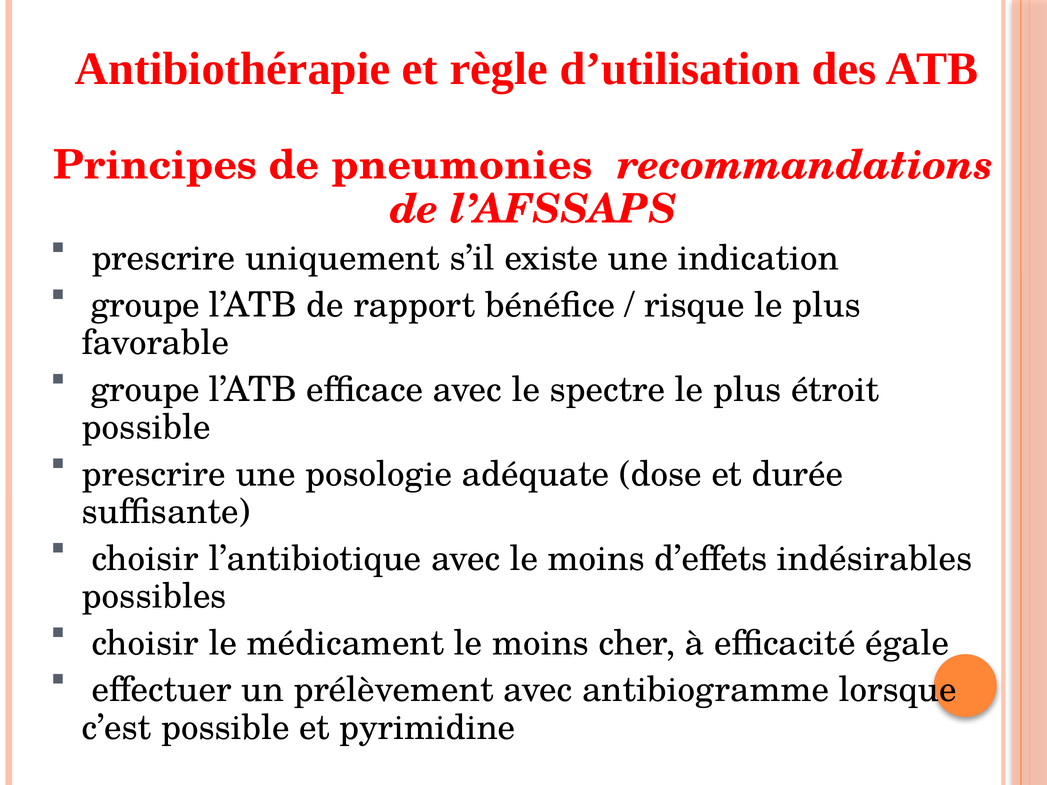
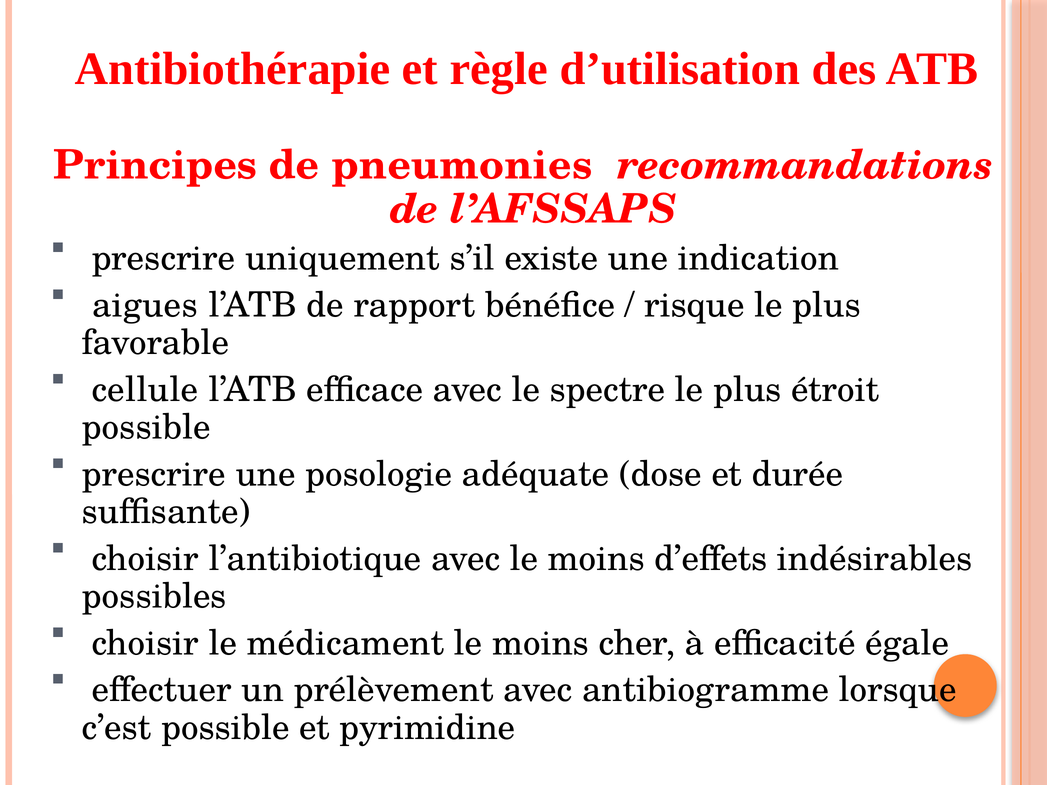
groupe: groupe -> aigues (145, 305)
groupe: groupe -> cellule (145, 390)
